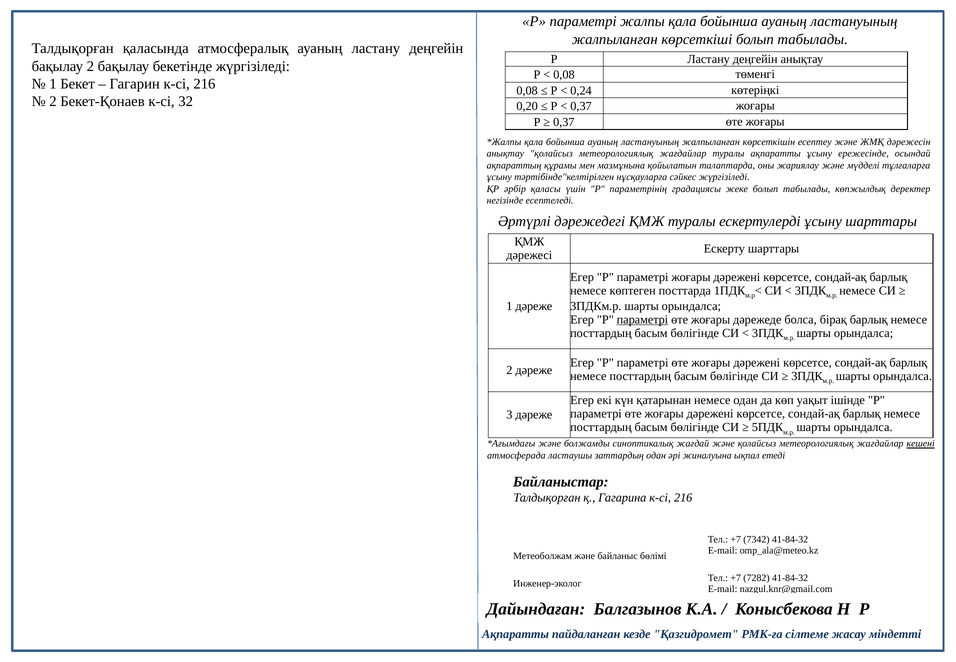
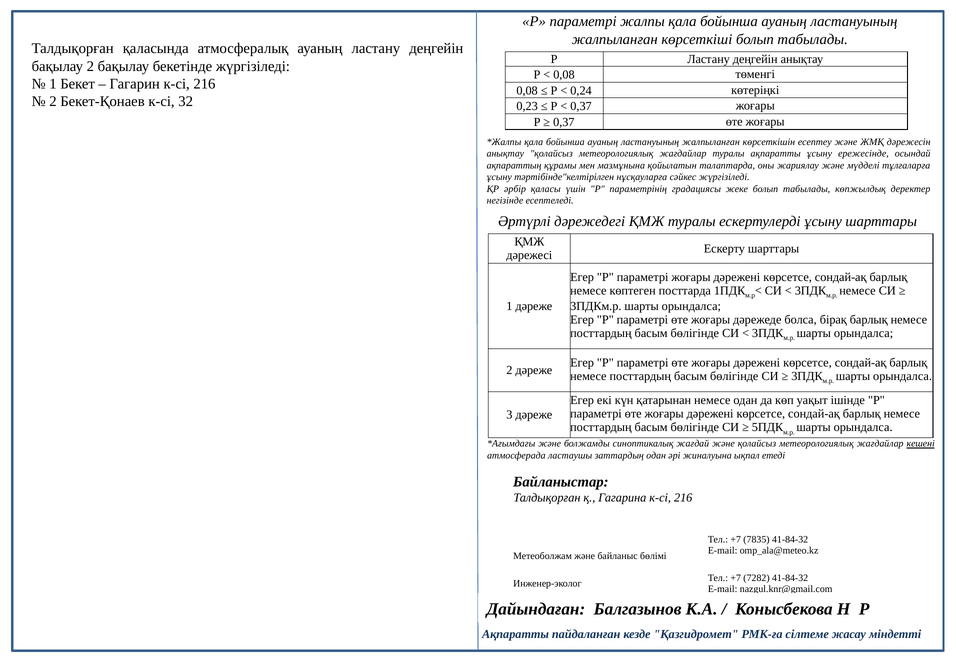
0,20: 0,20 -> 0,23 (527, 106)
параметрі underline: present -> none (642, 320)
7342: 7342 -> 7835 (756, 540)
